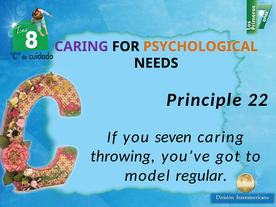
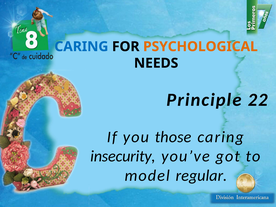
CARING colour: purple -> blue (81, 47)
seven: seven -> those (173, 137)
throwing: throwing -> insecurity (123, 156)
